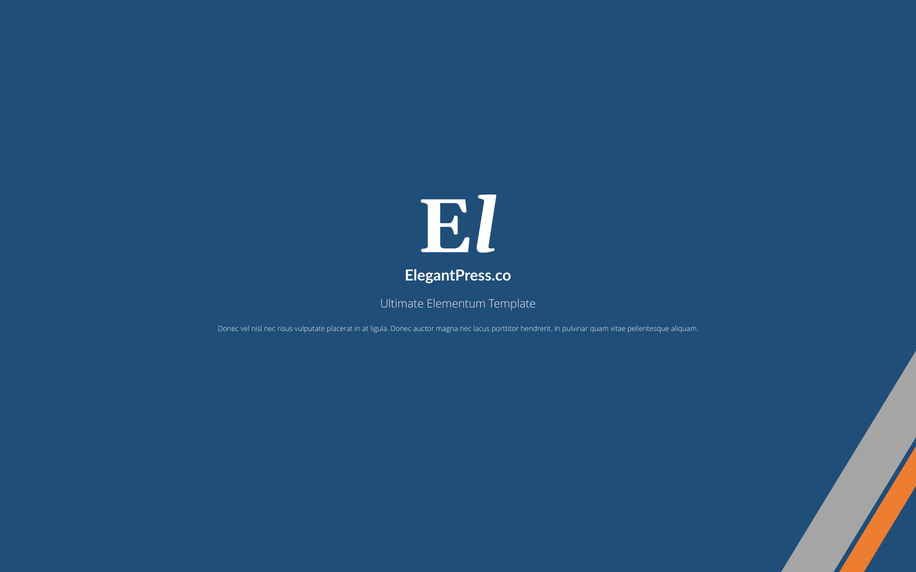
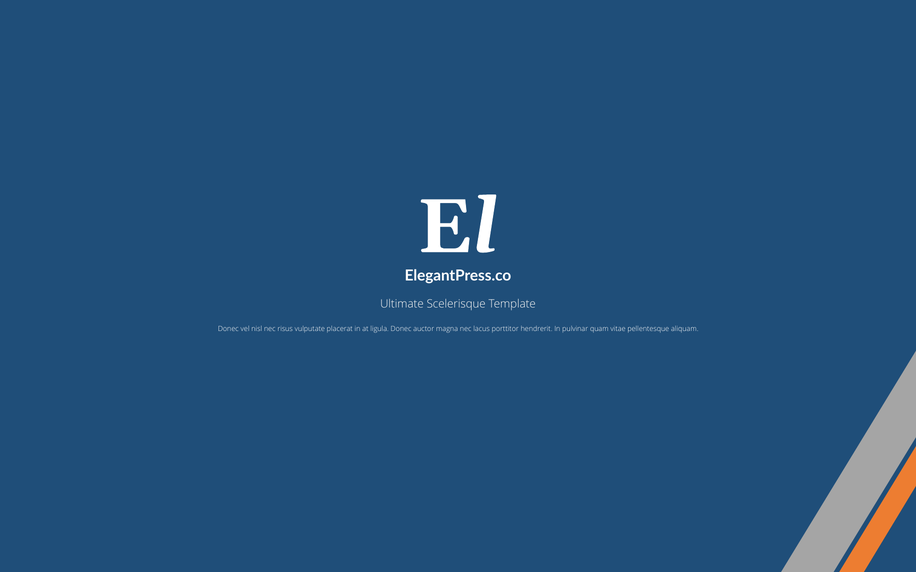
Elementum: Elementum -> Scelerisque (456, 304)
